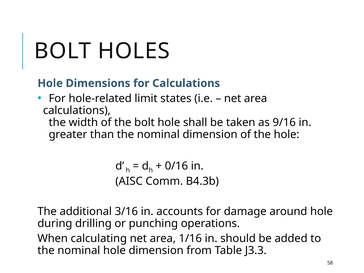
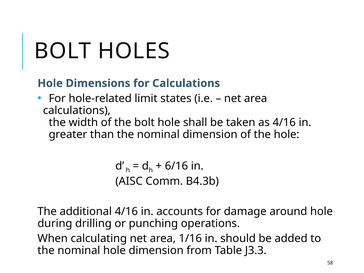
as 9/16: 9/16 -> 4/16 (284, 122)
0/16: 0/16 -> 6/16 (176, 166)
additional 3/16: 3/16 -> 4/16 (126, 211)
